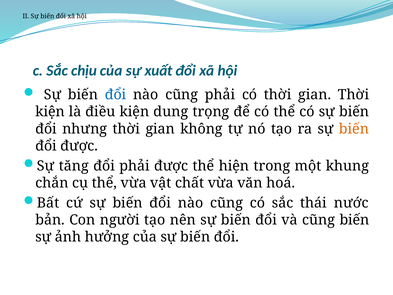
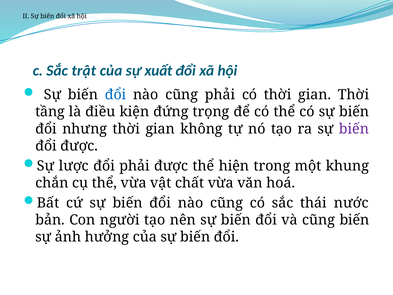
chịu: chịu -> trật (84, 70)
kiện: kiện -> tầng (50, 112)
dung: dung -> đứng (171, 112)
biến colour: orange -> purple (354, 129)
tăng: tăng -> lược (74, 166)
